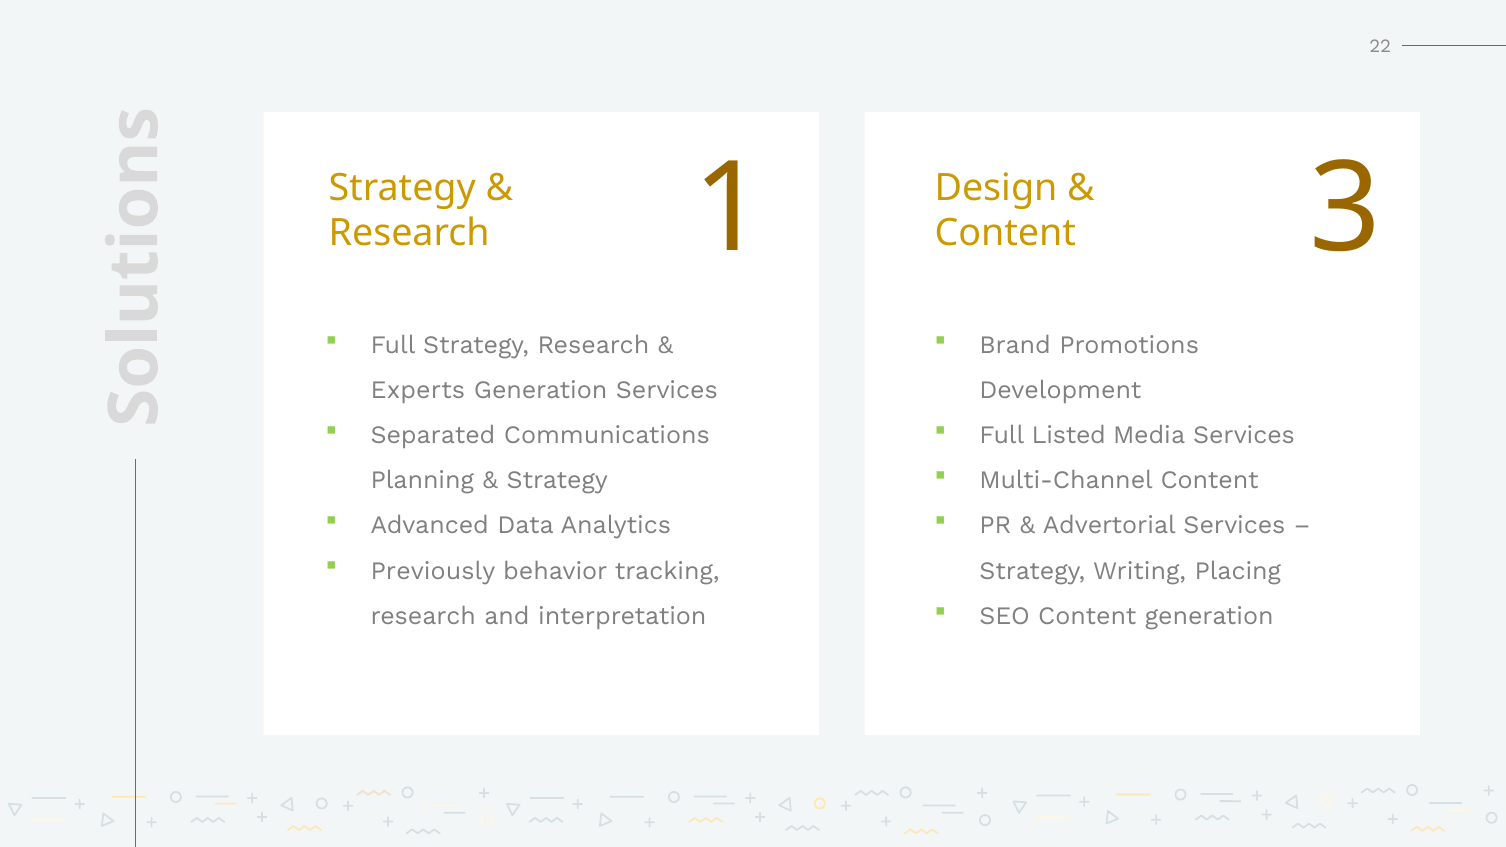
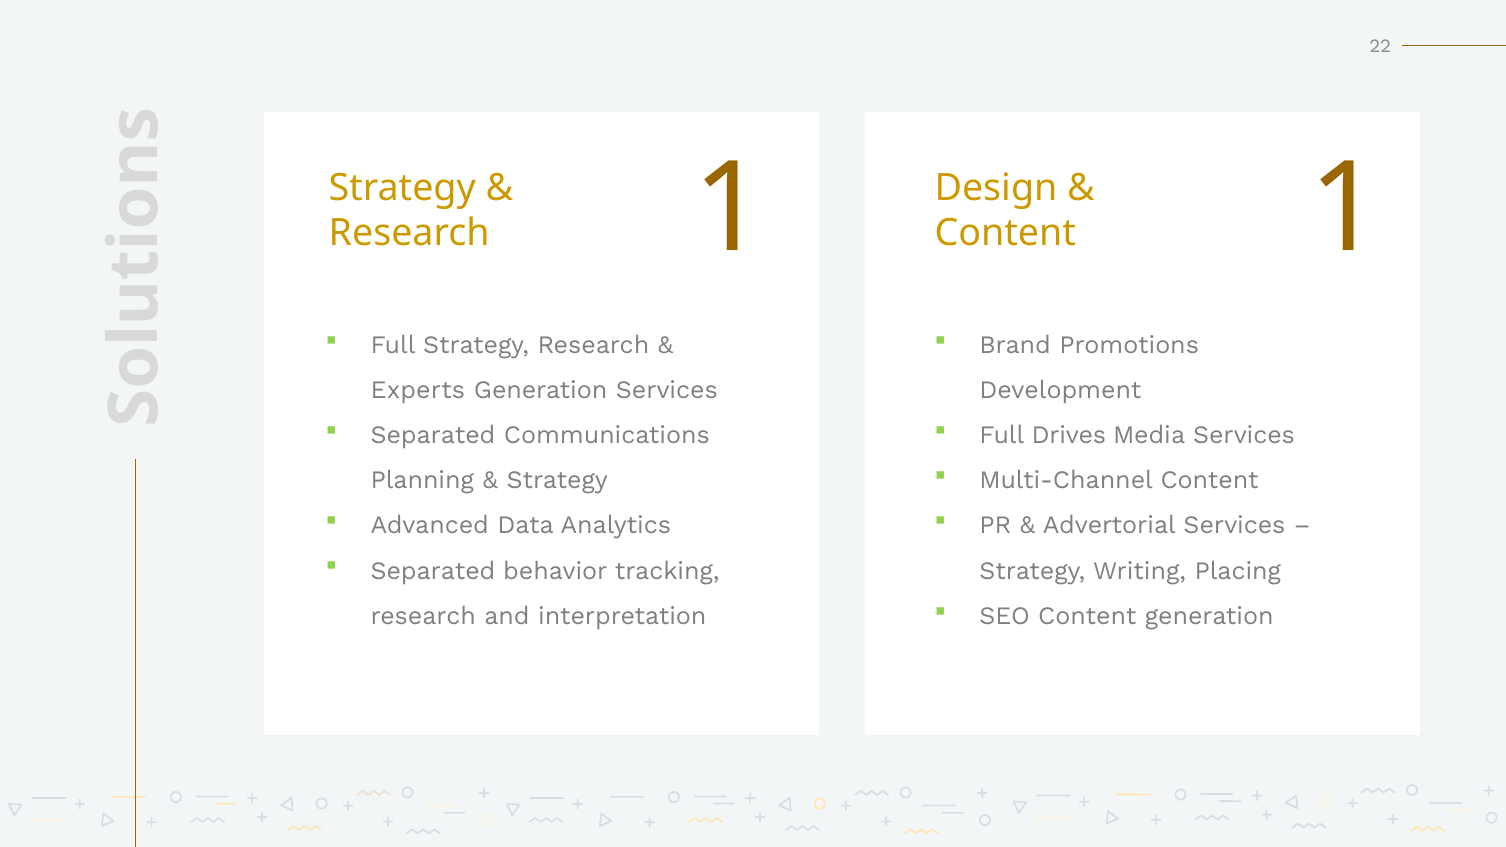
1 3: 3 -> 1 (1346, 209)
Listed: Listed -> Drives (1069, 435)
Previously: Previously -> Separated (433, 571)
